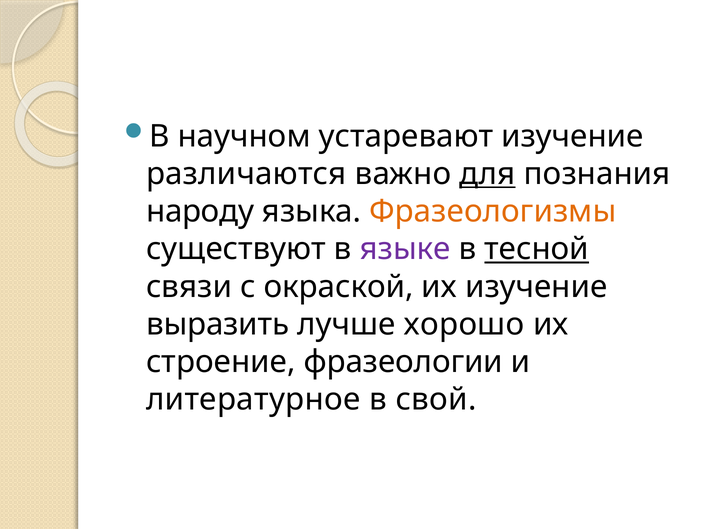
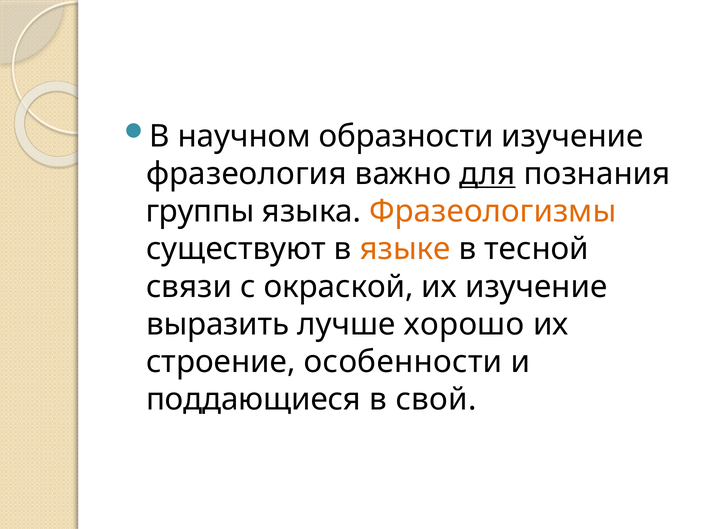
устаревают: устаревают -> образности (406, 136)
различаются: различаются -> фразеология (246, 174)
народу: народу -> группы (200, 212)
языке colour: purple -> orange (405, 249)
тесной underline: present -> none (537, 249)
фразеологии: фразеологии -> особенности (403, 362)
литературное: литературное -> поддающиеся (254, 400)
